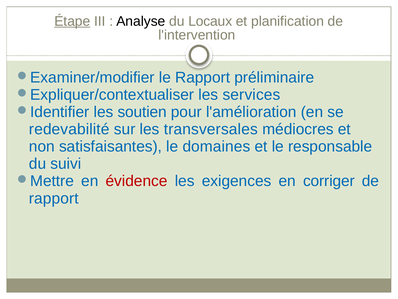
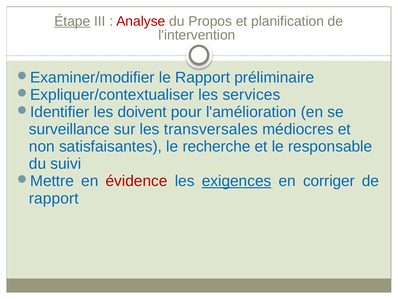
Analyse colour: black -> red (141, 21)
Locaux: Locaux -> Propos (210, 21)
soutien: soutien -> doivent (142, 112)
redevabilité: redevabilité -> surveillance (69, 129)
domaines: domaines -> recherche (216, 146)
exigences underline: none -> present (237, 181)
